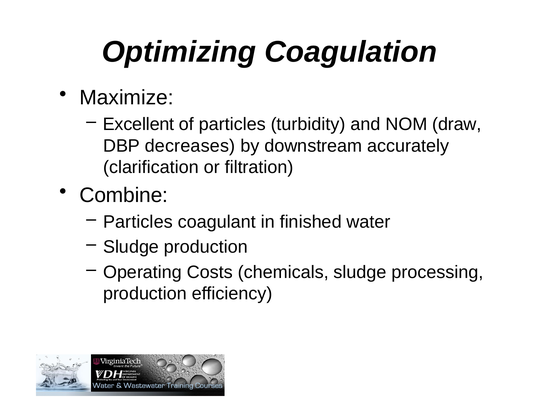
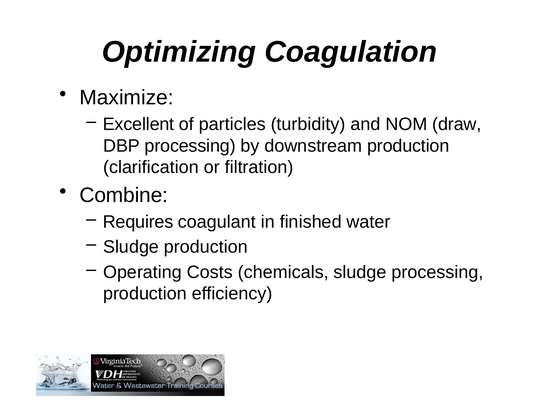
DBP decreases: decreases -> processing (190, 146)
downstream accurately: accurately -> production (408, 146)
Particles: Particles -> Requires (138, 222)
